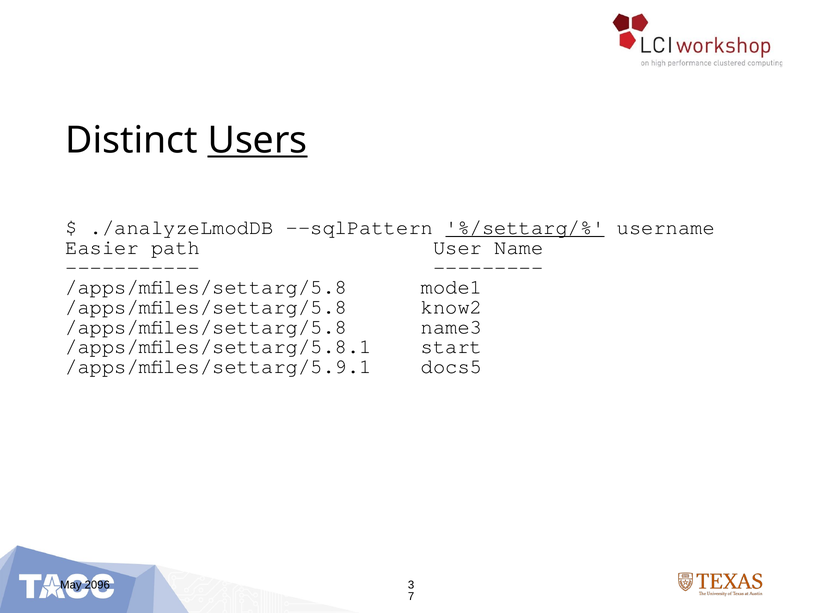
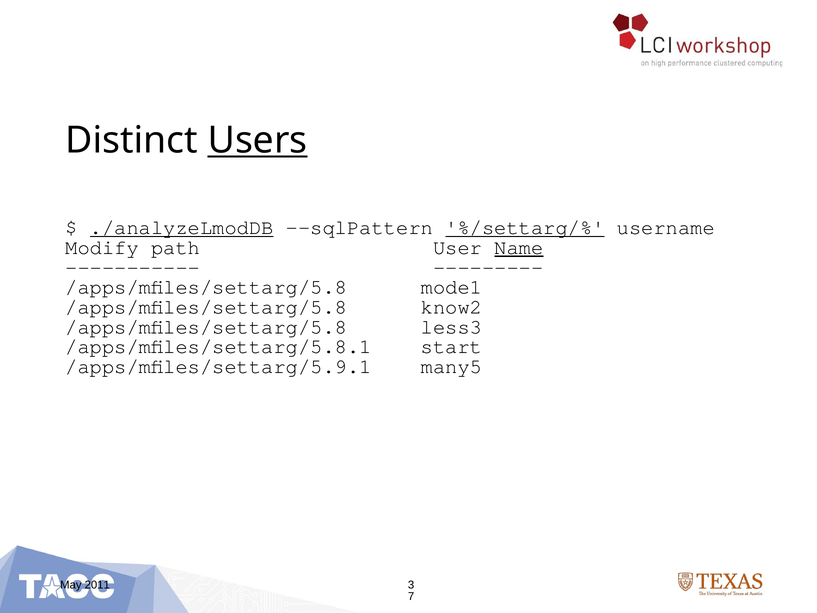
./analyzeLmodDB underline: none -> present (182, 228)
Easier: Easier -> Modify (102, 247)
Name underline: none -> present (519, 247)
name3: name3 -> less3 (451, 327)
docs5: docs5 -> many5 (451, 366)
2096: 2096 -> 2011 (97, 585)
